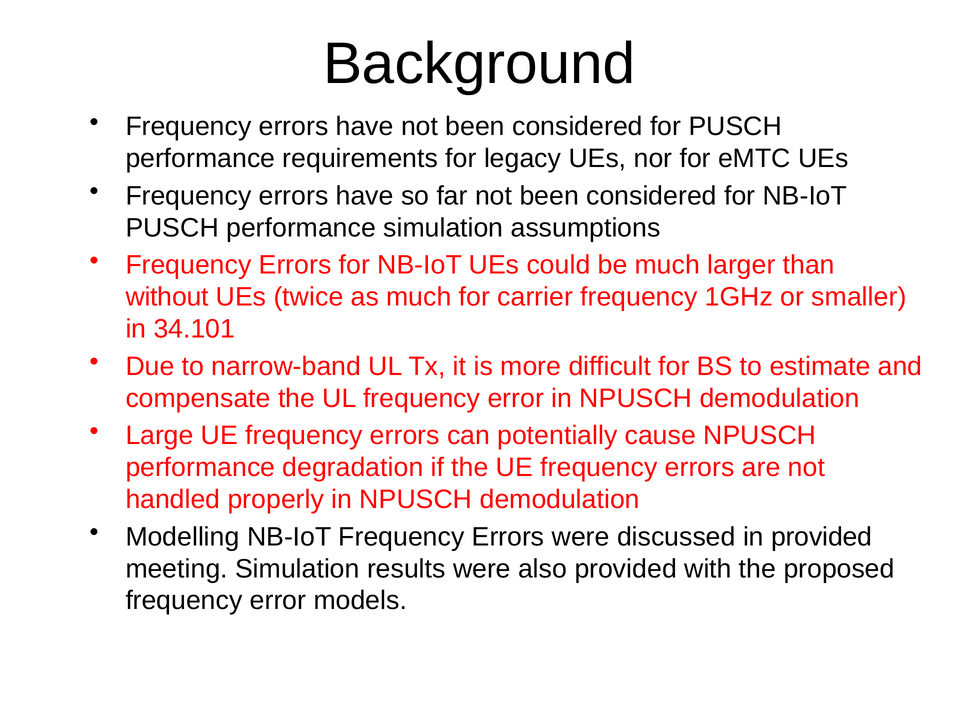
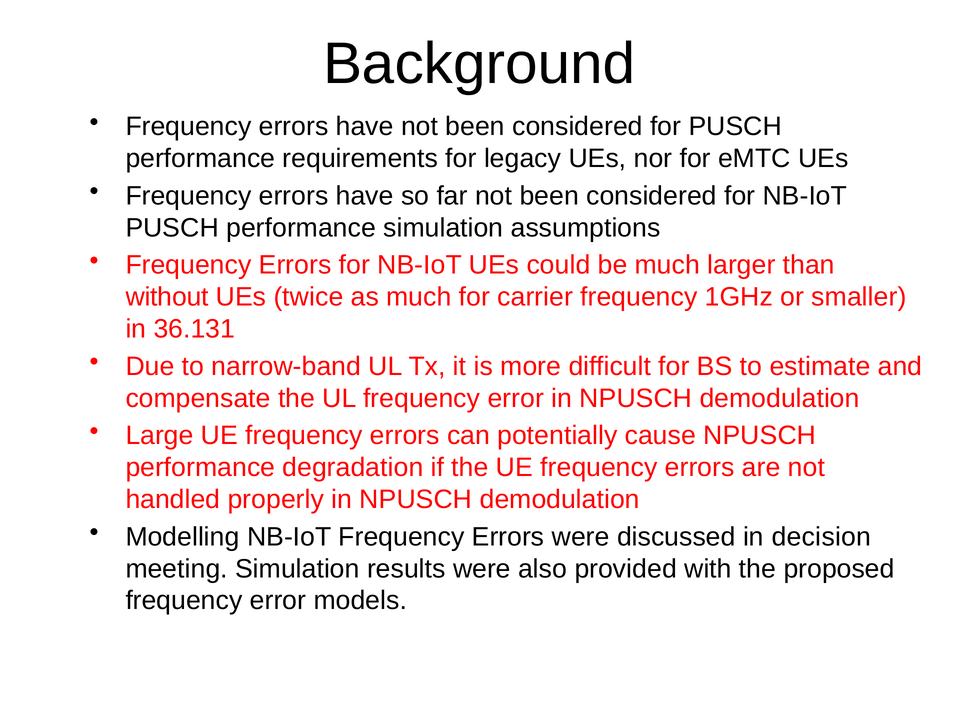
34.101: 34.101 -> 36.131 (194, 329)
in provided: provided -> decision (821, 537)
